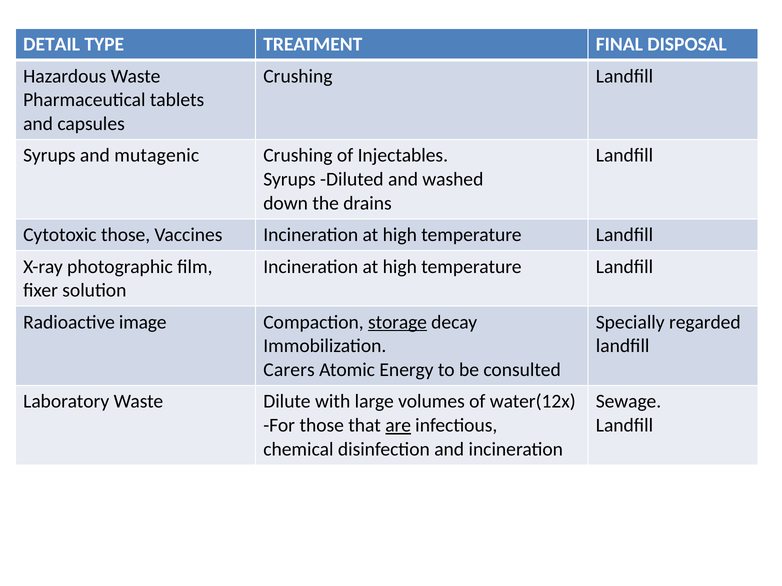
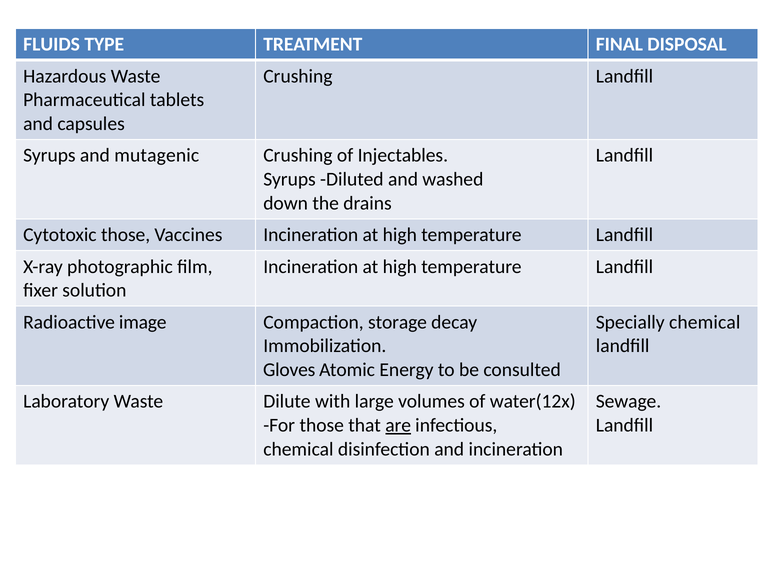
DETAIL: DETAIL -> FLUIDS (52, 45)
storage underline: present -> none (398, 322)
Specially regarded: regarded -> chemical (705, 322)
Carers: Carers -> Gloves (289, 370)
